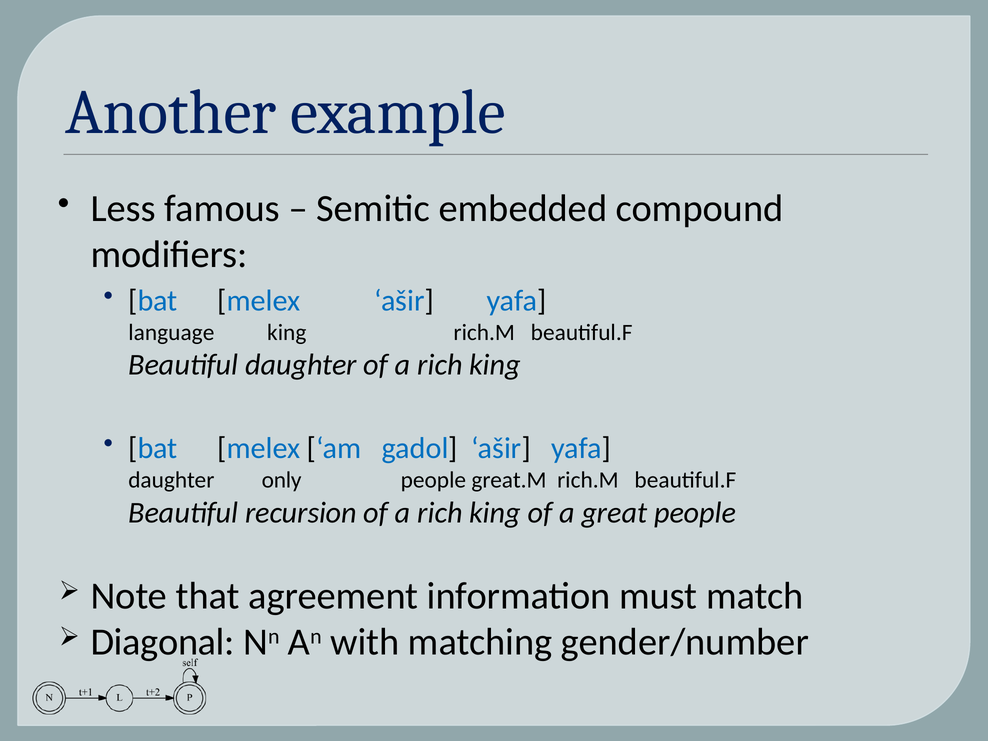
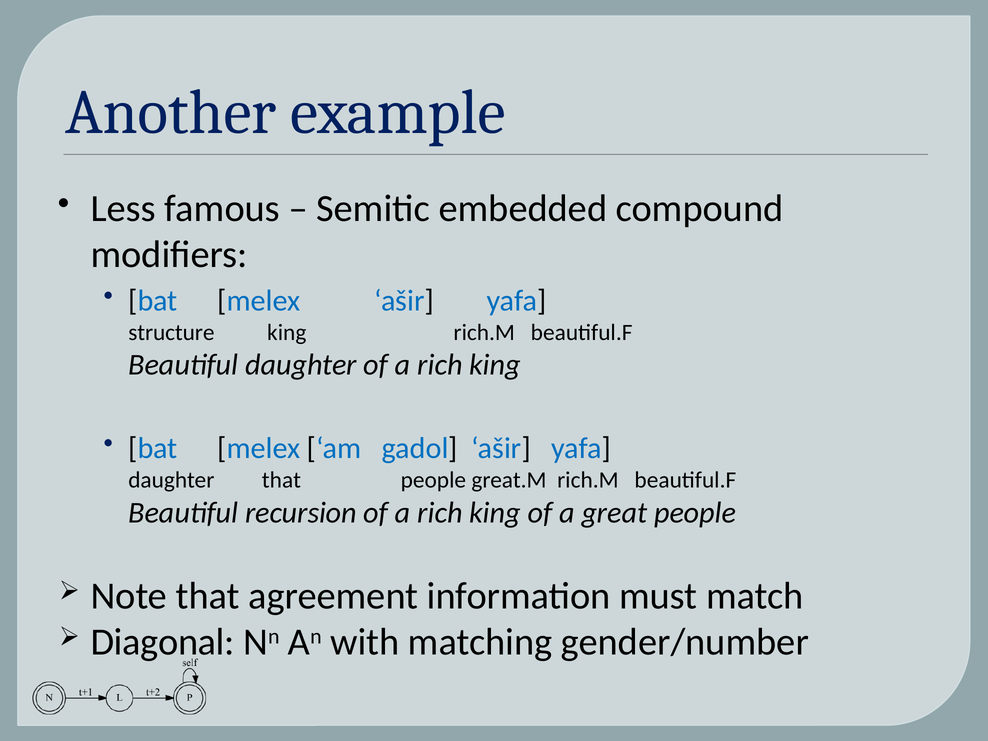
language: language -> structure (171, 332)
daughter only: only -> that (281, 480)
